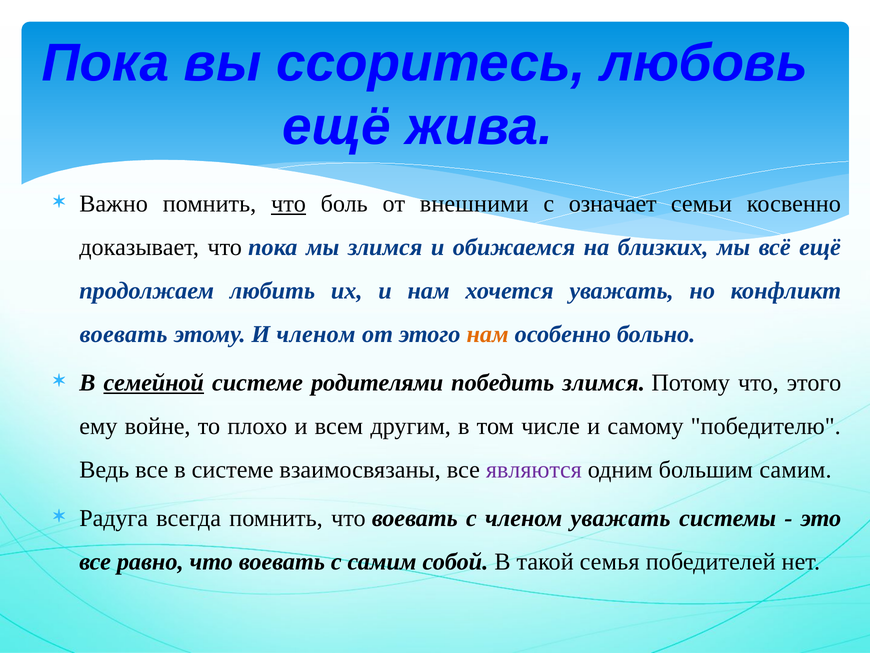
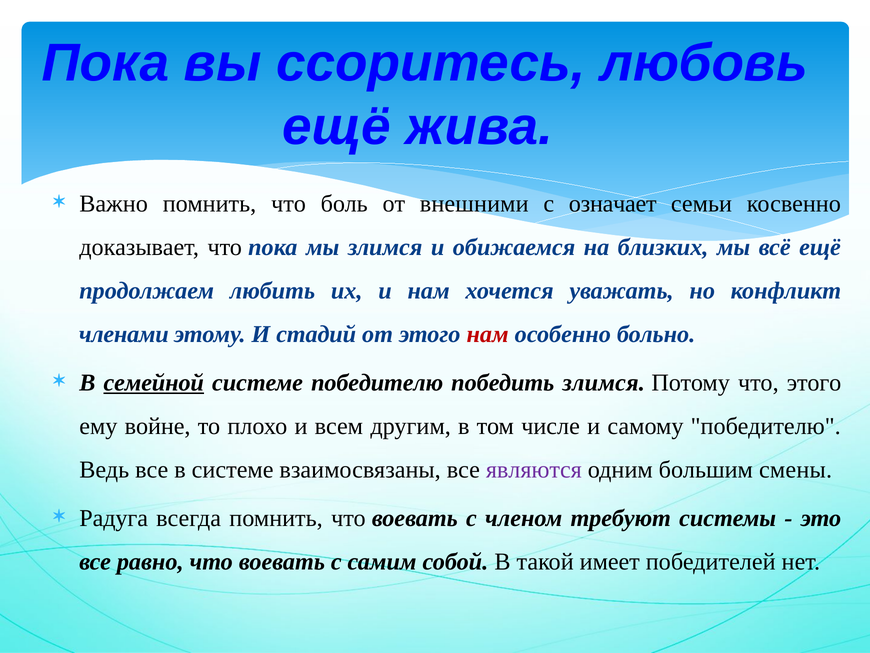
что underline: present -> none (289, 204)
воевать: воевать -> членами (124, 334)
И членом: членом -> стадий (316, 334)
нам colour: orange -> red (488, 334)
системе родителями: родителями -> победителю (377, 383)
большим самим: самим -> смены (796, 470)
членом уважать: уважать -> требуют (621, 518)
семья: семья -> имеет (610, 561)
